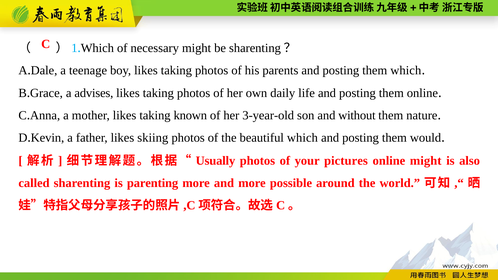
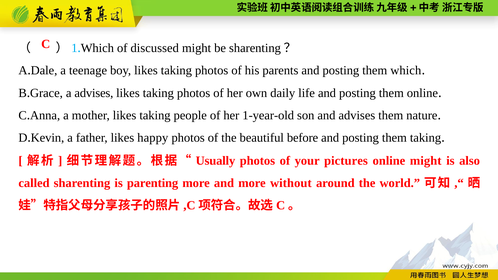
necessary: necessary -> discussed (155, 48)
known: known -> people (190, 115)
3-year-old: 3-year-old -> 1-year-old (268, 115)
and without: without -> advises (357, 115)
skiing: skiing -> happy (153, 138)
beautiful which: which -> before (303, 138)
them would: would -> taking (426, 138)
possible: possible -> without (291, 183)
